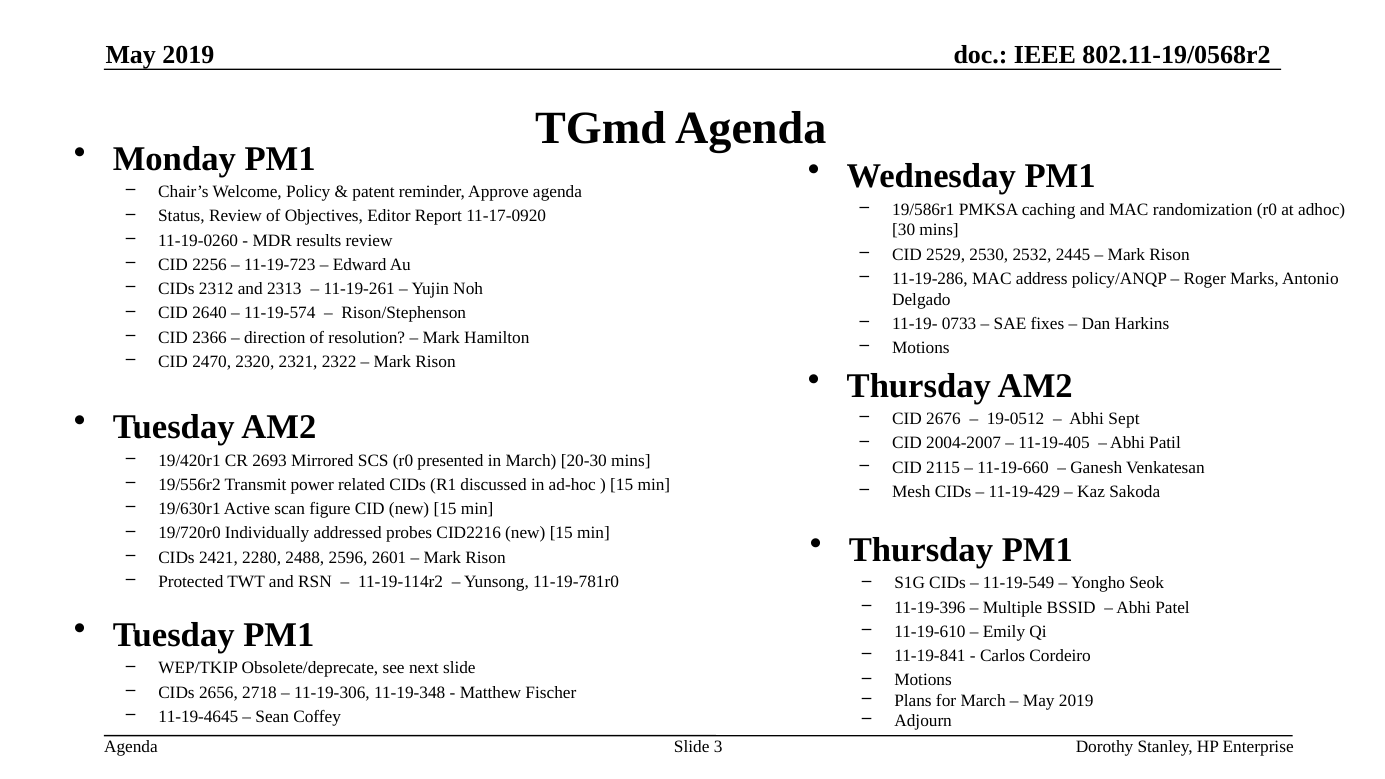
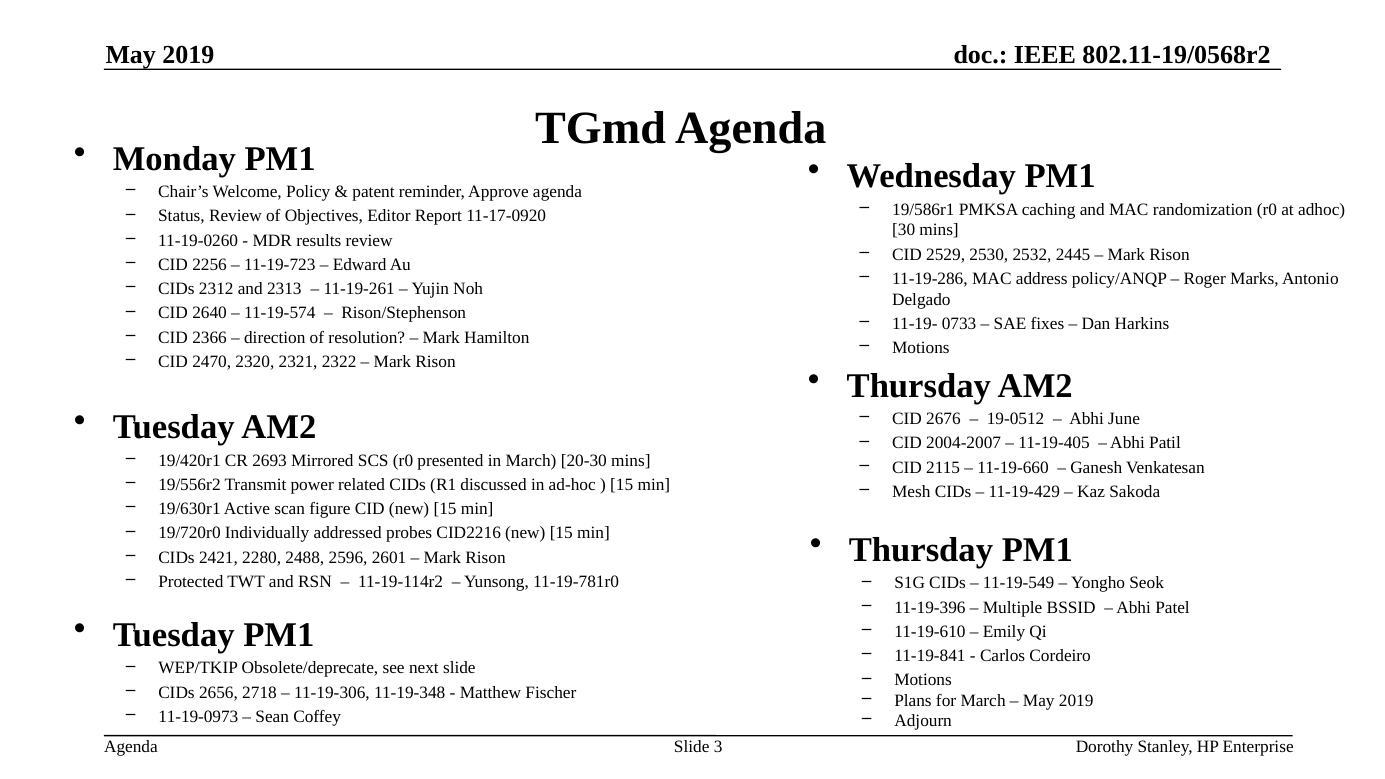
Sept: Sept -> June (1124, 419)
11-19-4645: 11-19-4645 -> 11-19-0973 (198, 717)
